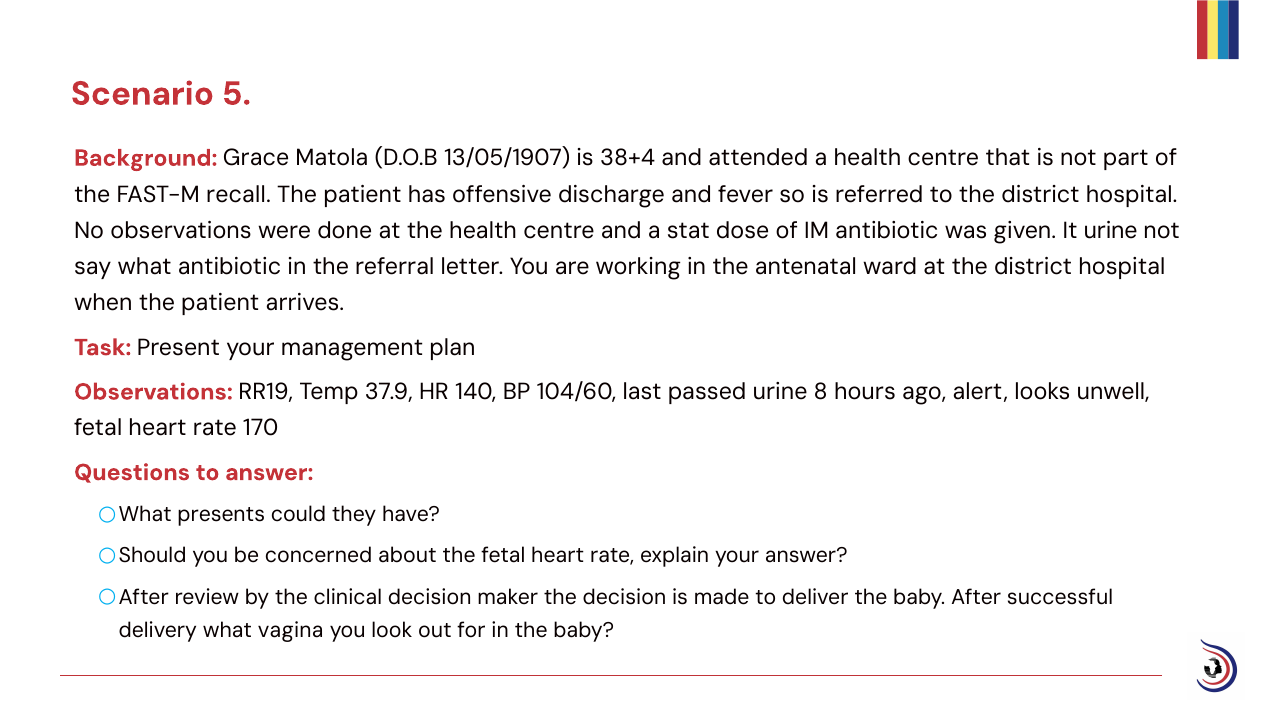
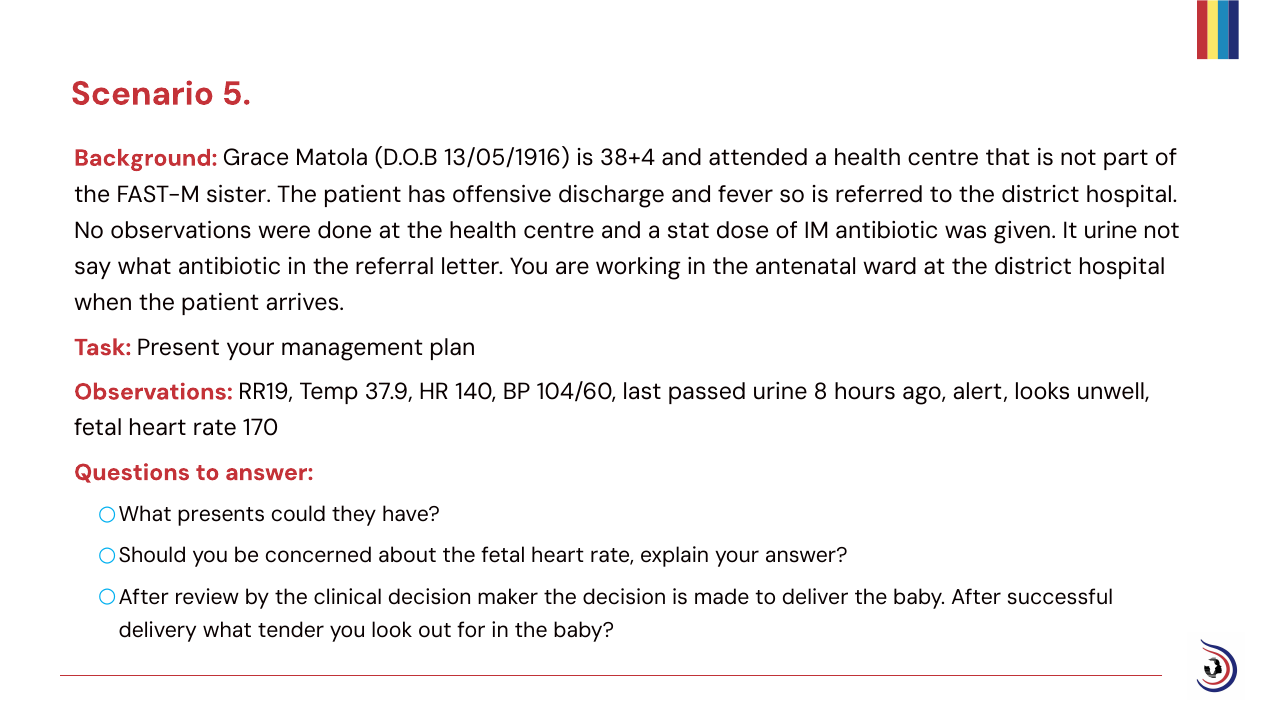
13/05/1907: 13/05/1907 -> 13/05/1916 (507, 158)
recall: recall -> sister (239, 194)
vagina: vagina -> tender (291, 630)
